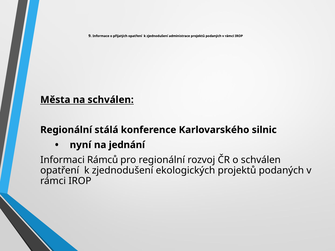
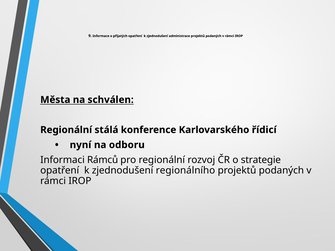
silnic: silnic -> řídicí (264, 130)
jednání: jednání -> odboru (127, 145)
o schválen: schválen -> strategie (261, 160)
ekologických: ekologických -> regionálního (185, 171)
